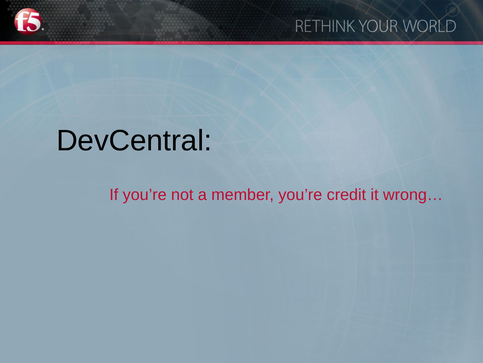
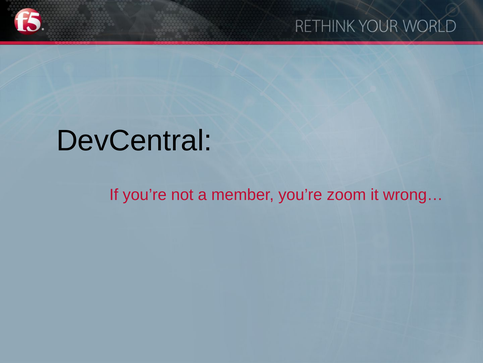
credit: credit -> zoom (346, 194)
